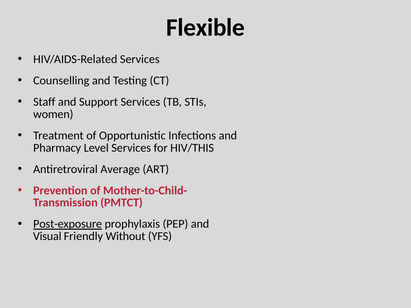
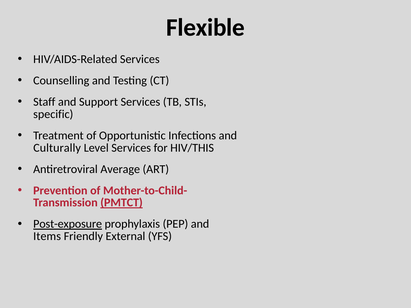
women: women -> specific (53, 114)
Pharmacy: Pharmacy -> Culturally (57, 148)
PMTCT underline: none -> present (122, 203)
Visual: Visual -> Items (47, 236)
Without: Without -> External (125, 236)
